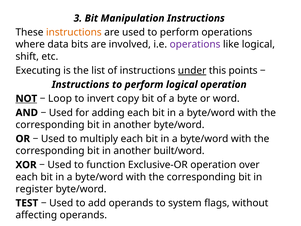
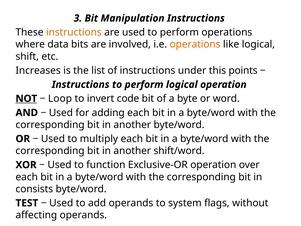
operations colour: purple -> orange (195, 44)
Executing: Executing -> Increases (38, 70)
under underline: present -> none (192, 70)
copy: copy -> code (128, 99)
built/word: built/word -> shift/word (179, 151)
register: register -> consists (34, 189)
